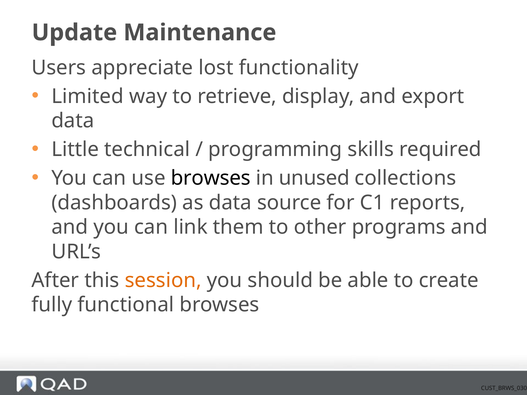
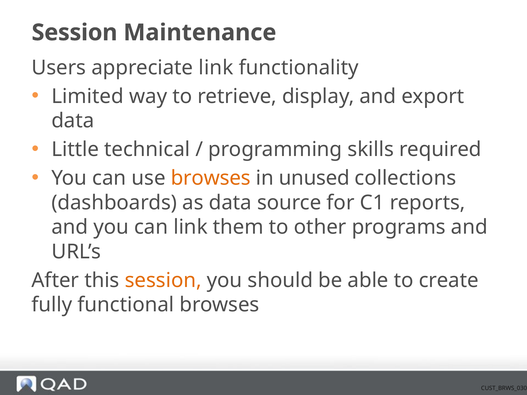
Update: Update -> Session (75, 33)
appreciate lost: lost -> link (216, 68)
browses colour: black -> orange (211, 178)
